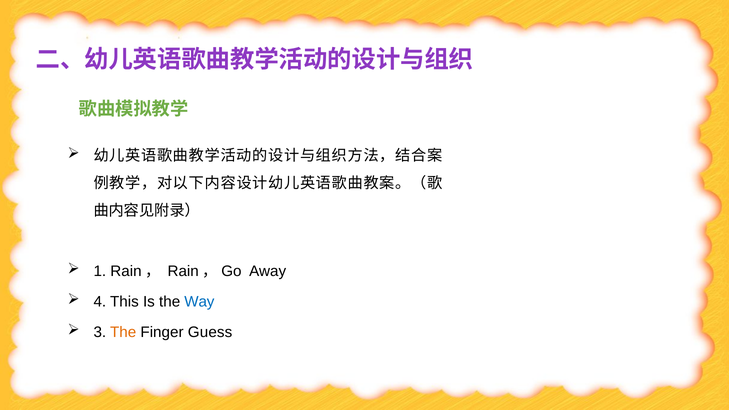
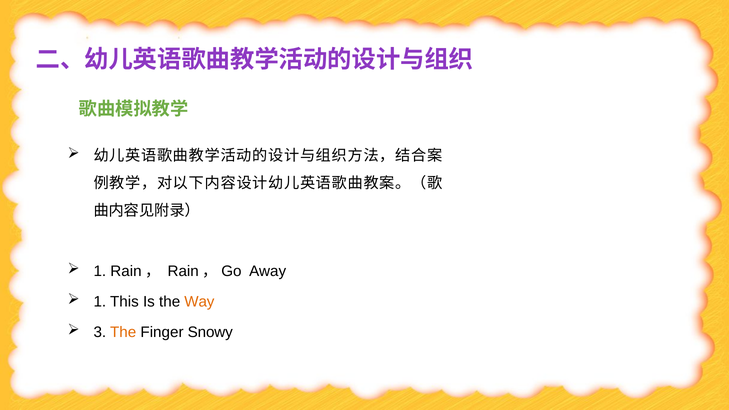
4: 4 -> 1 (100, 302)
Way colour: blue -> orange (199, 302)
Guess: Guess -> Snowy (210, 332)
